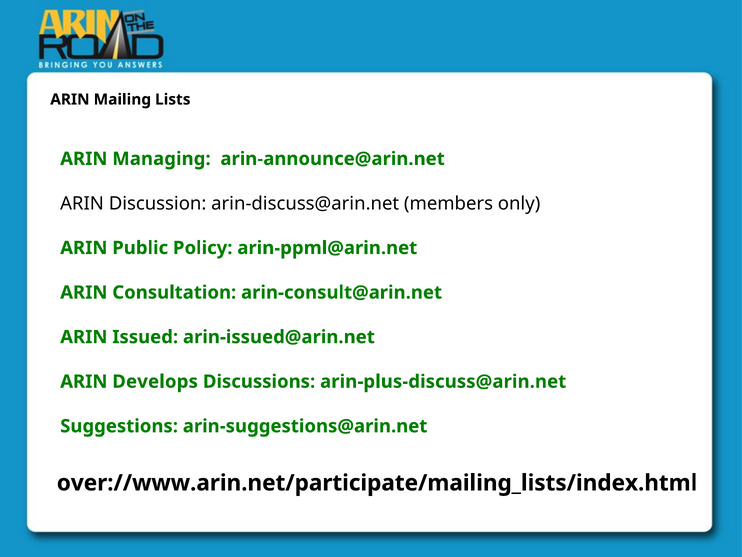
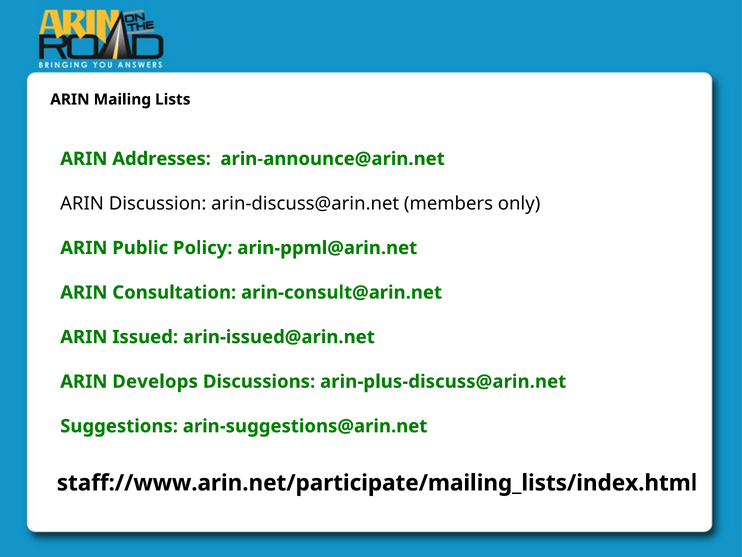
Managing: Managing -> Addresses (162, 159)
over://www.arin.net/participate/mailing_lists/index.html: over://www.arin.net/participate/mailing_lists/index.html -> staff://www.arin.net/participate/mailing_lists/index.html (377, 483)
